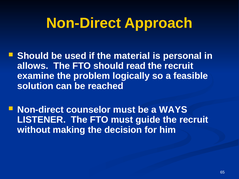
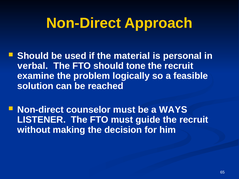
allows: allows -> verbal (33, 66)
read: read -> tone (136, 66)
